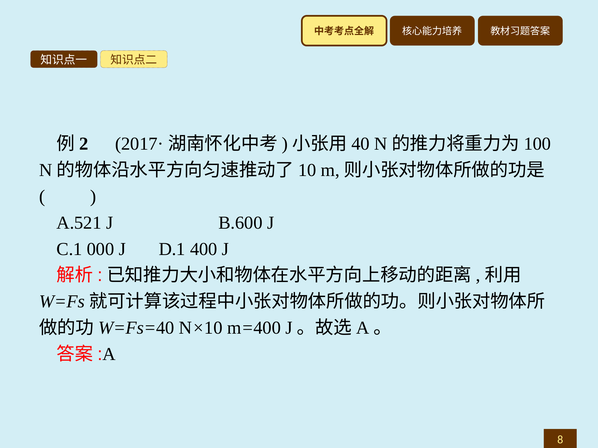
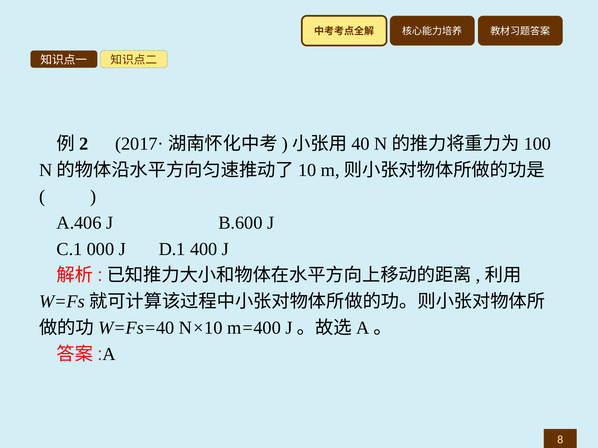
A.521: A.521 -> A.406 (79, 223)
